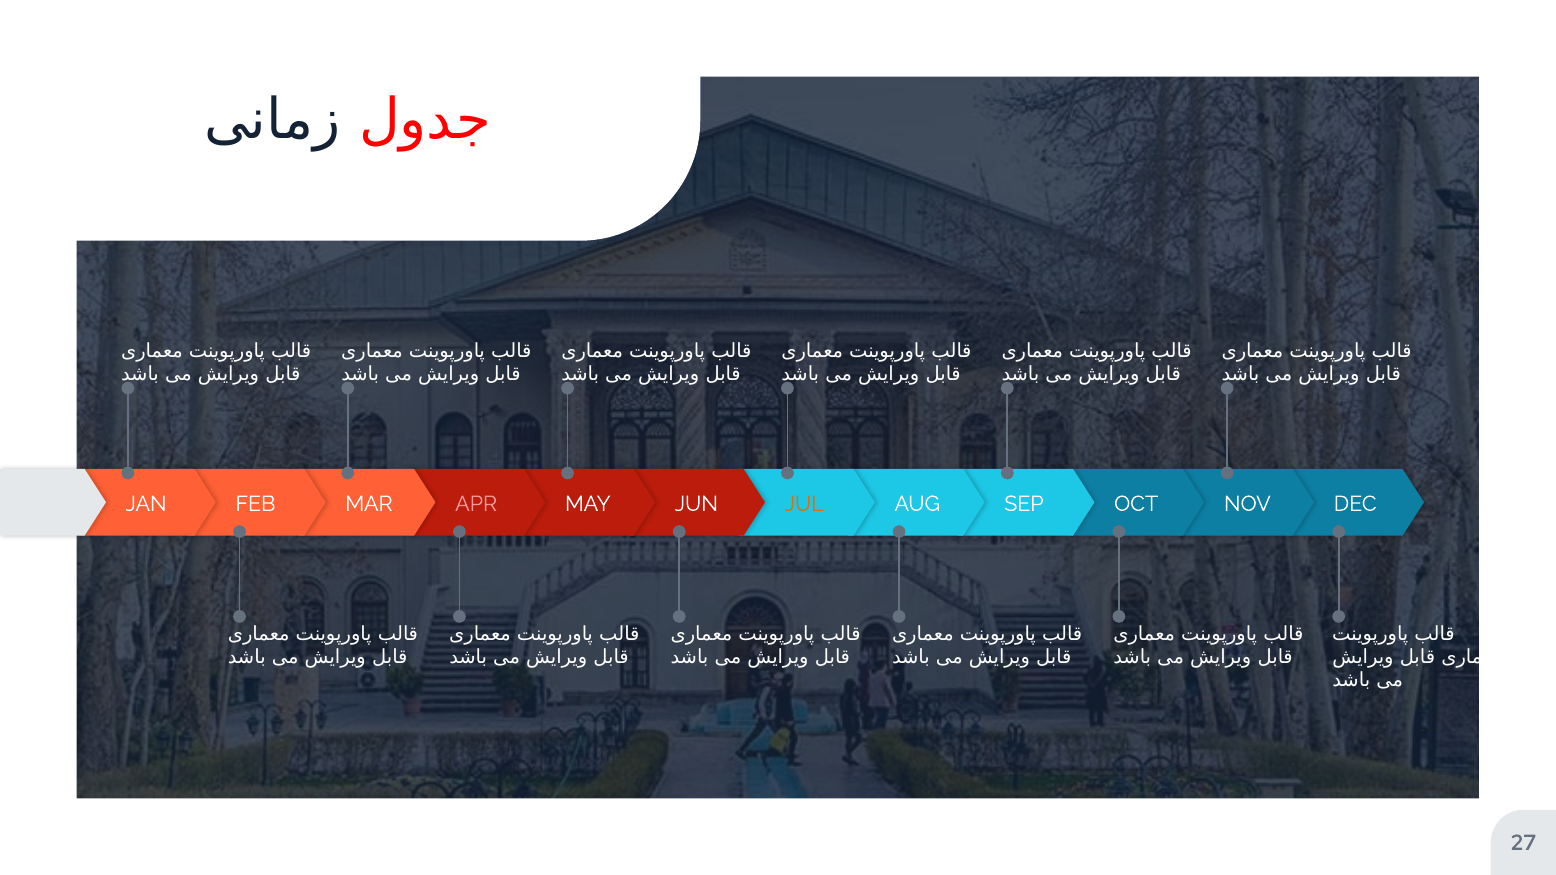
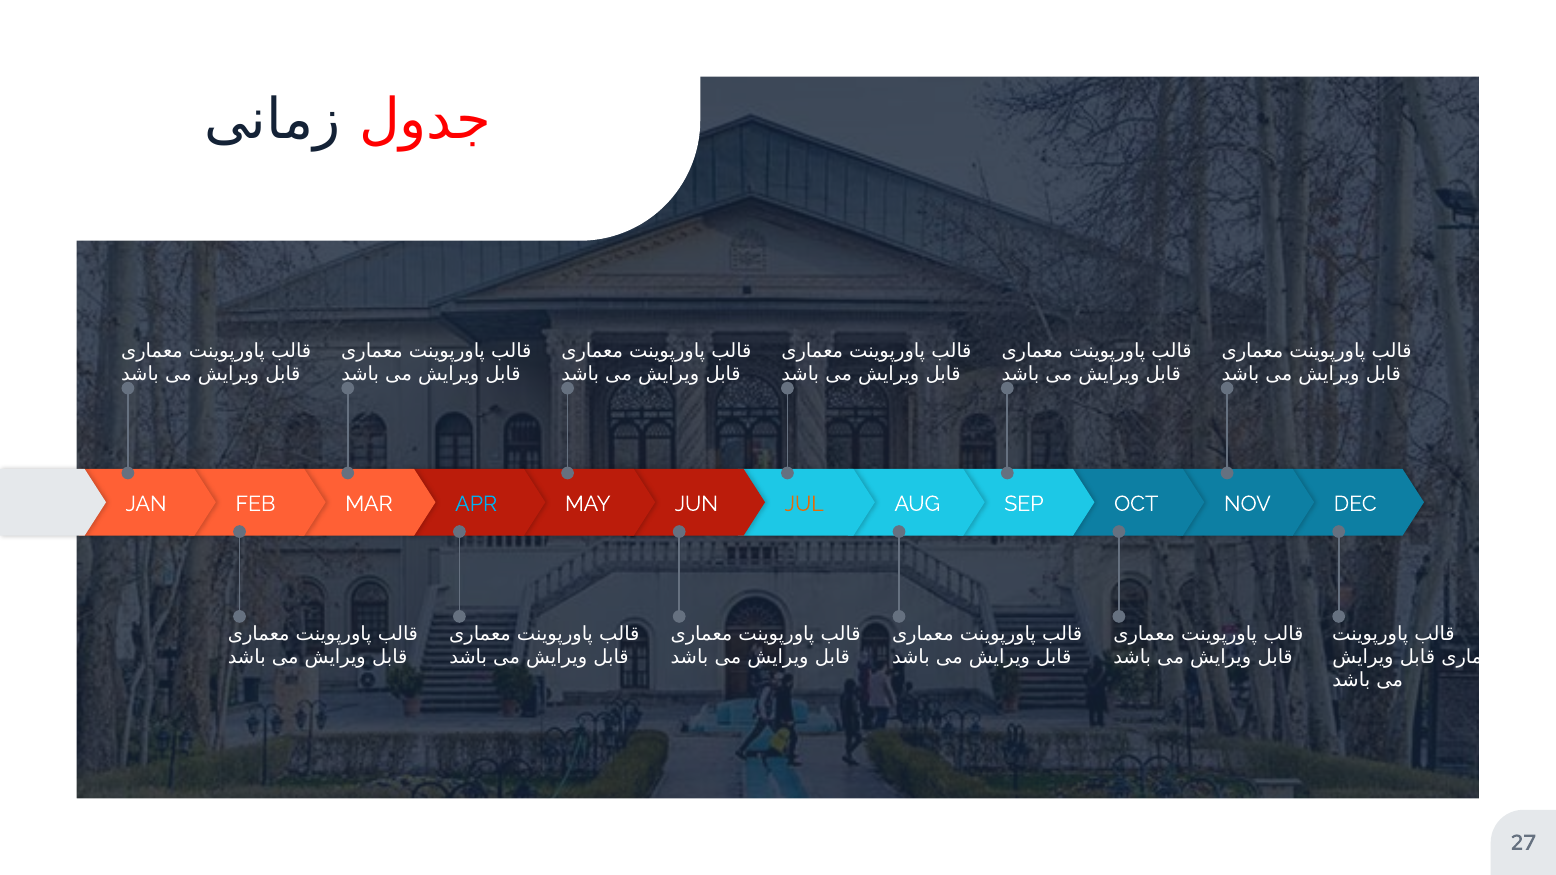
APR colour: pink -> light blue (476, 504)
